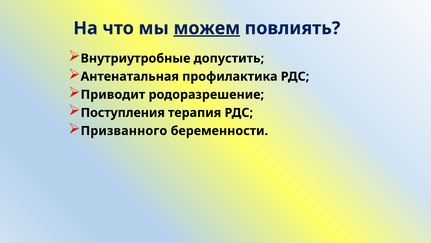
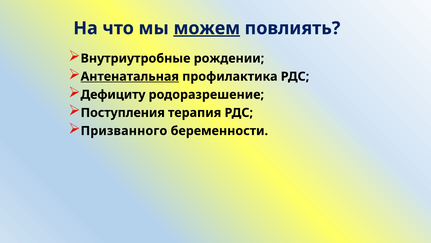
допустить: допустить -> рождении (229, 58)
Антенатальная underline: none -> present (130, 76)
Приводит: Приводит -> Дефициту (113, 94)
